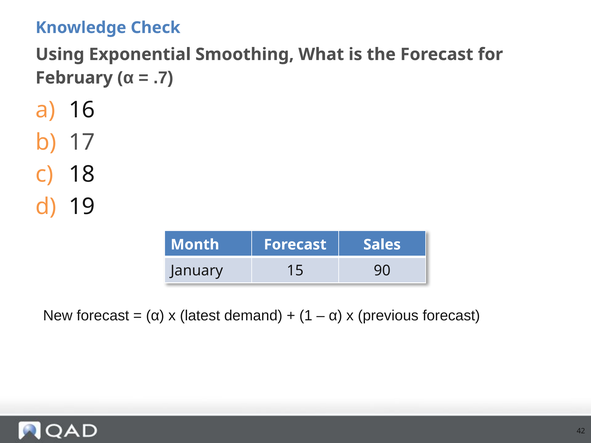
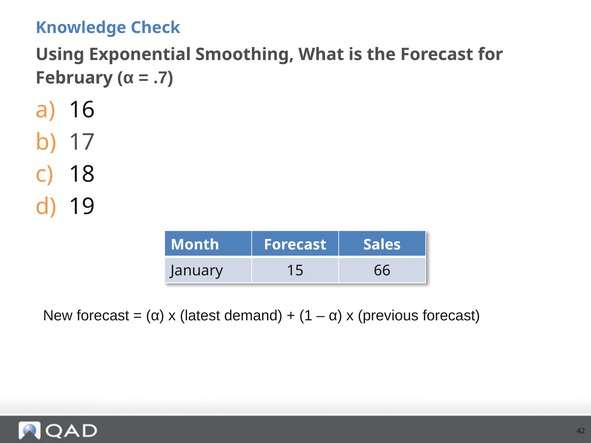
90: 90 -> 66 (382, 271)
